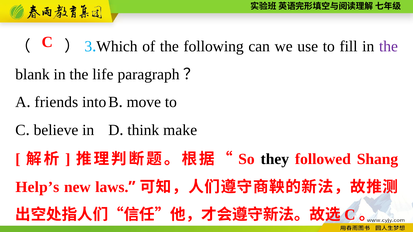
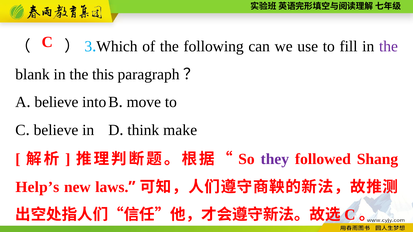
life: life -> this (103, 74)
friends: friends -> believe (56, 102)
they colour: black -> purple (275, 159)
